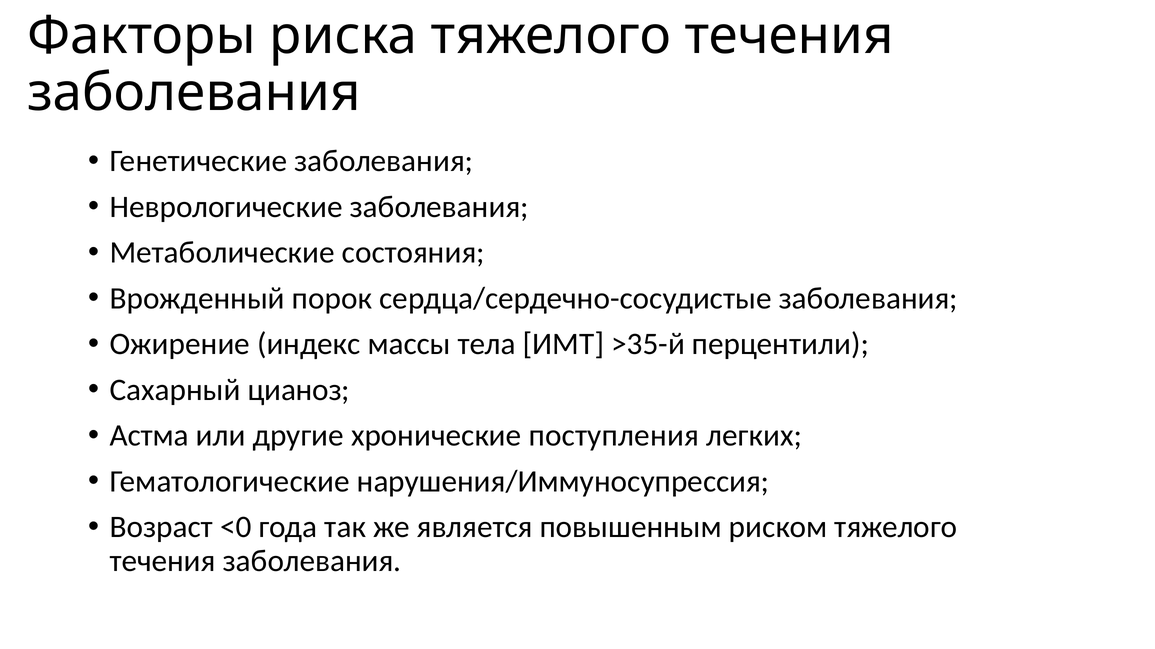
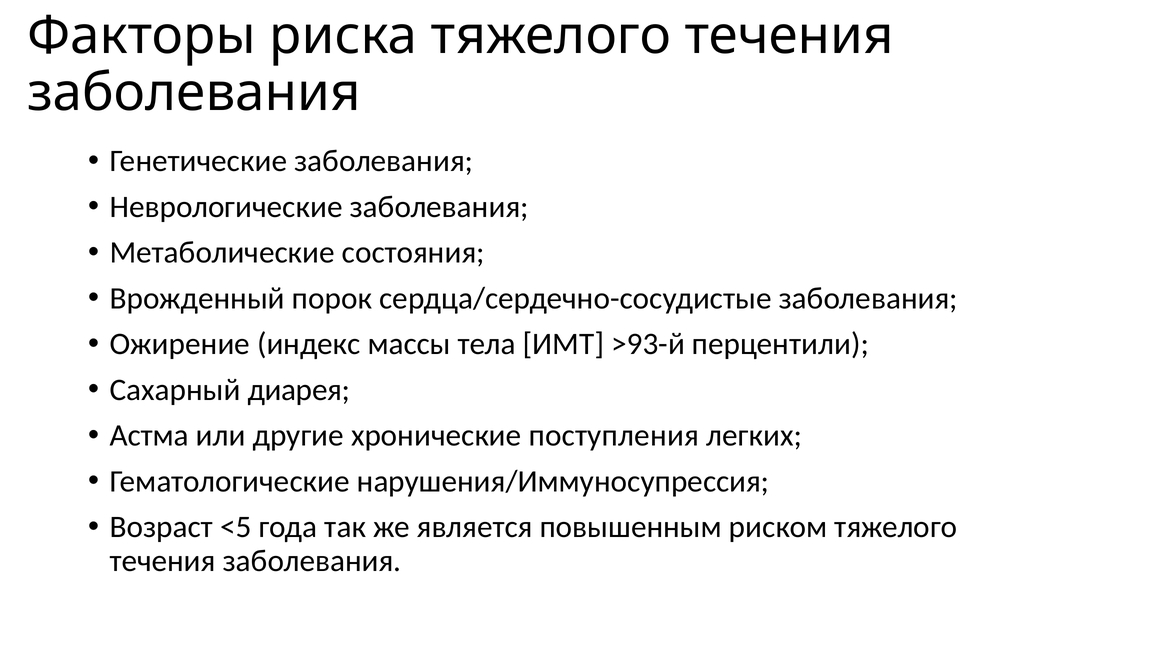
>35-й: >35-й -> >93-й (648, 344)
цианоз: цианоз -> диарея (299, 390)
<0: <0 -> <5 (236, 528)
